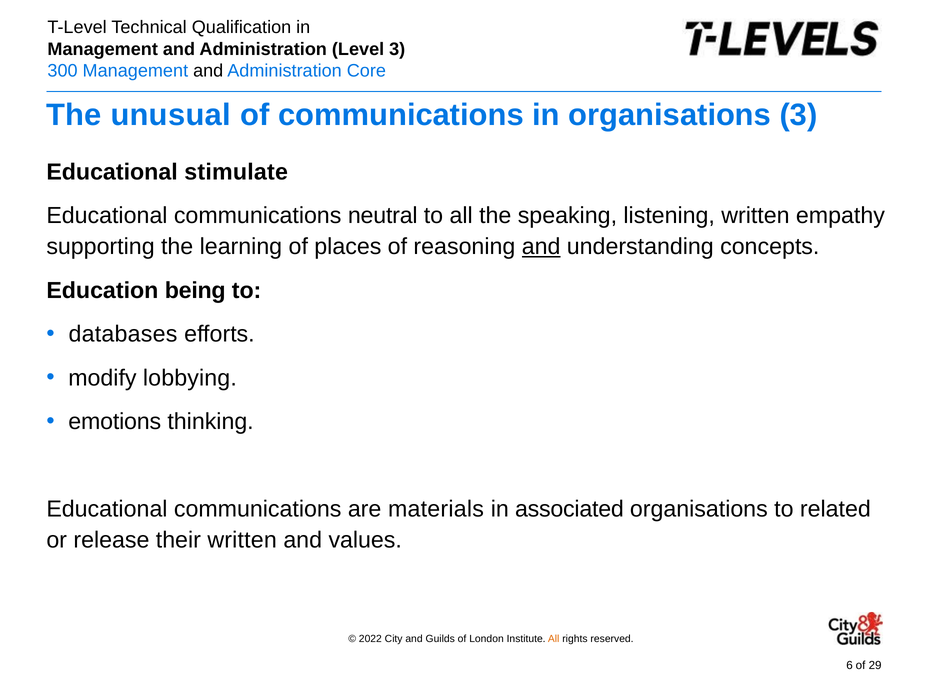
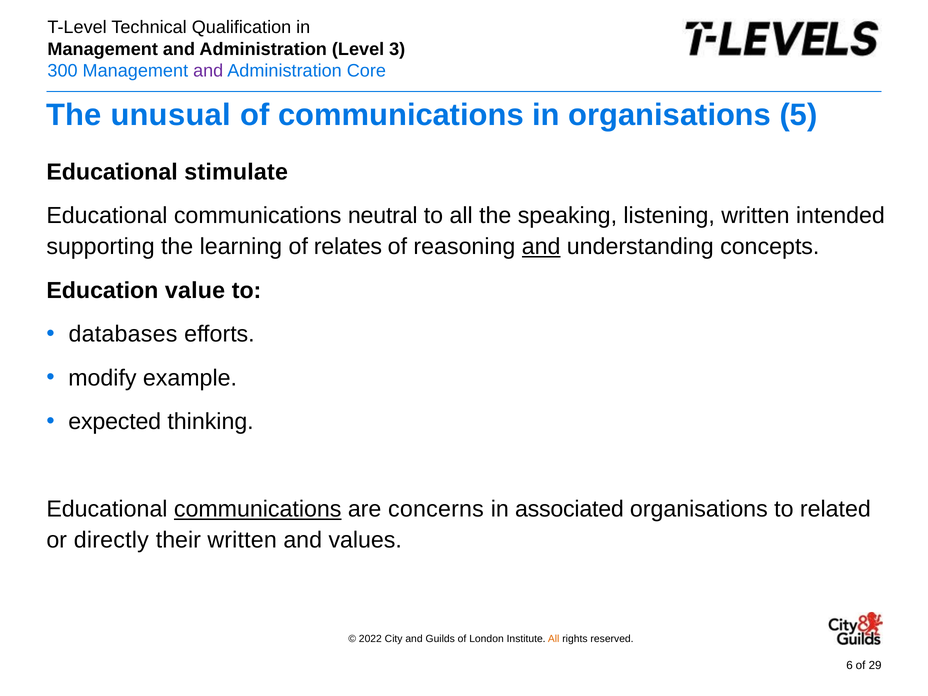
and colour: black -> purple (208, 71)
organisations 3: 3 -> 5 (799, 115)
empathy: empathy -> intended (840, 216)
places: places -> relates (348, 247)
being: being -> value (195, 290)
lobbying: lobbying -> example (190, 378)
emotions: emotions -> expected (115, 422)
communications underline: none -> present (258, 509)
materials: materials -> concerns (436, 509)
release: release -> directly (111, 540)
